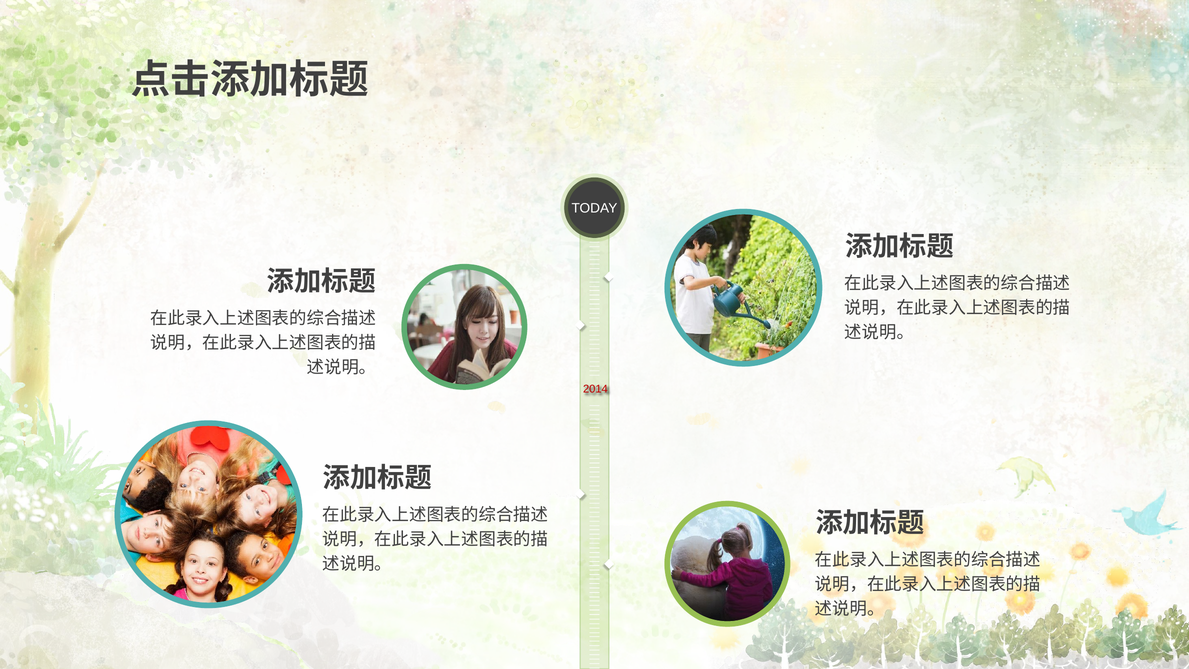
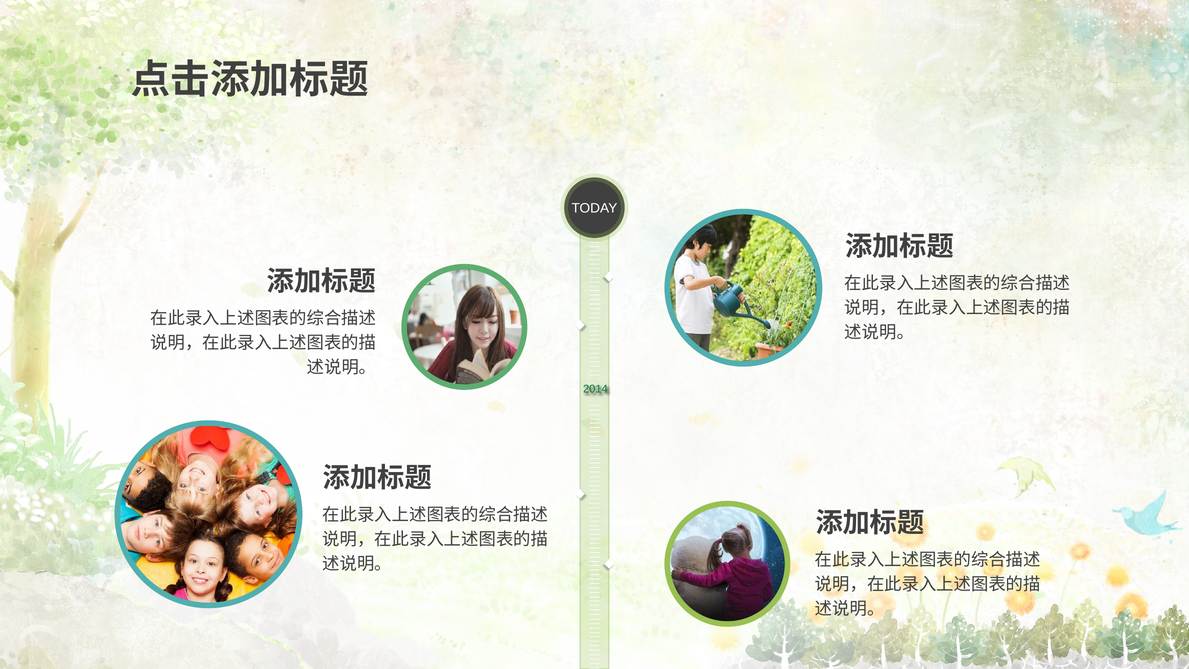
2014 colour: red -> green (595, 389)
